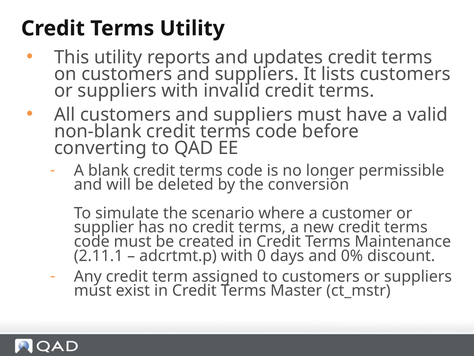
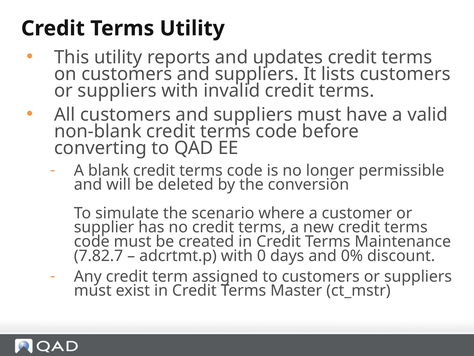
2.11.1: 2.11.1 -> 7.82.7 (99, 256)
